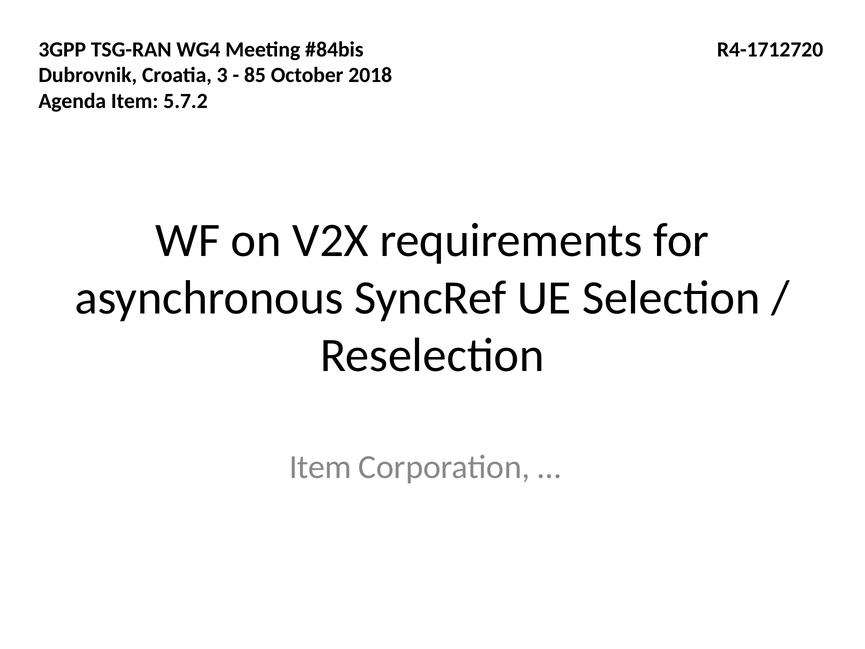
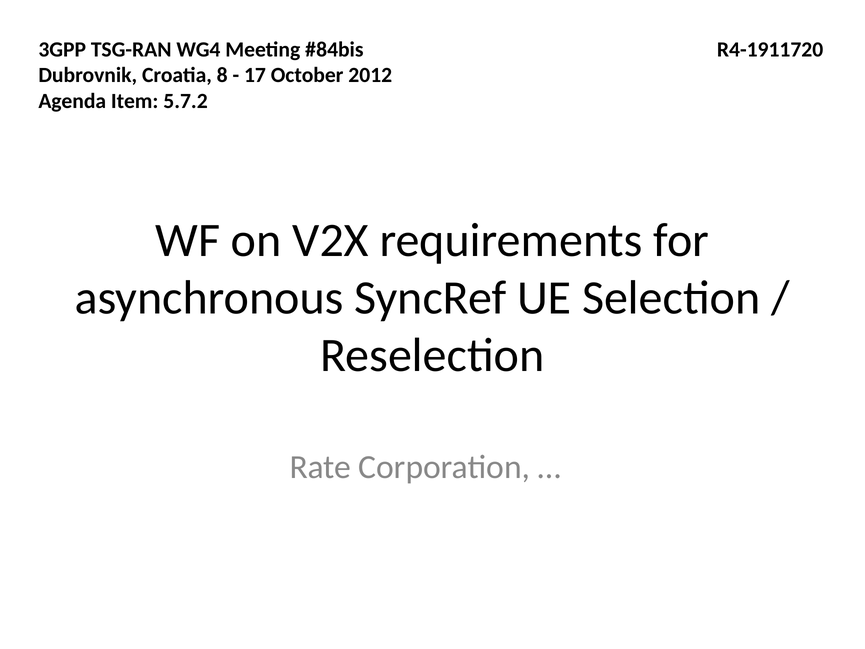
R4-1712720: R4-1712720 -> R4-1911720 (770, 49)
3: 3 -> 8 (222, 75)
85: 85 -> 17 (255, 75)
2018: 2018 -> 2012 (370, 75)
Item: Item -> Rate (320, 467)
